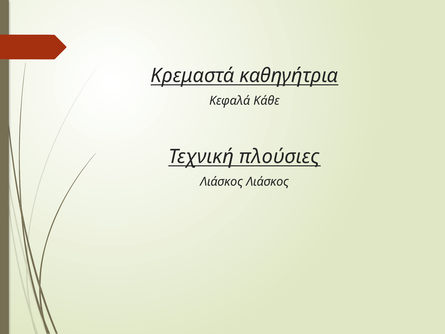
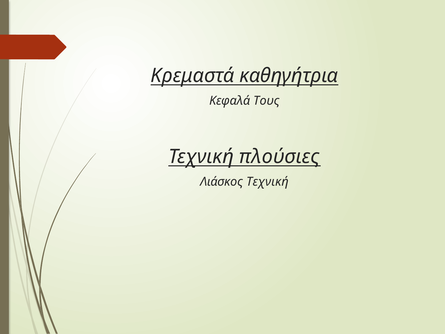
Κάθε: Κάθε -> Τους (266, 101)
Λιάσκος Λιάσκος: Λιάσκος -> Τεχνική (267, 182)
